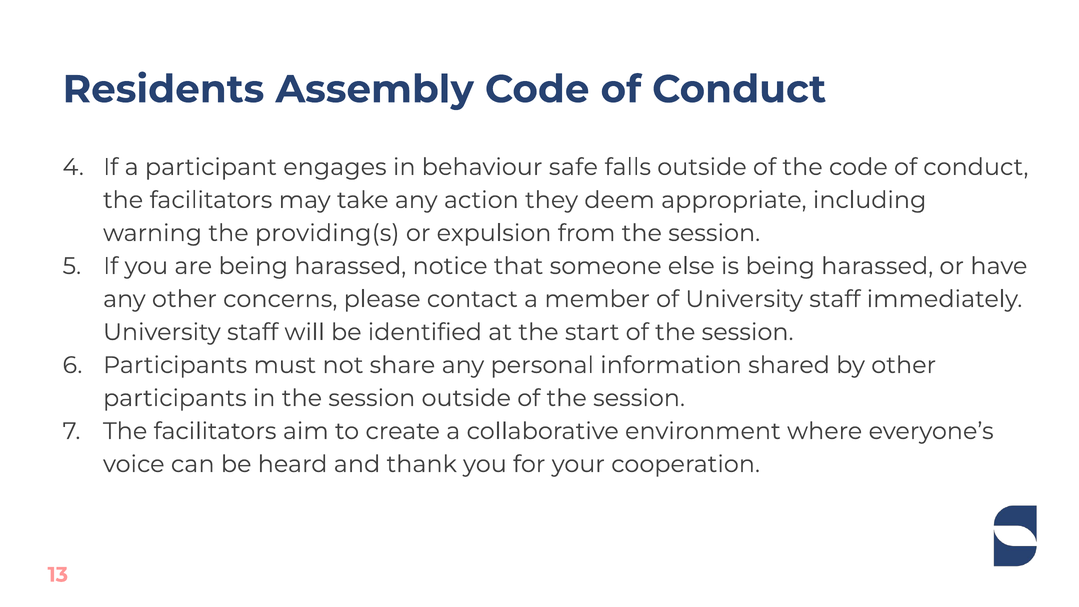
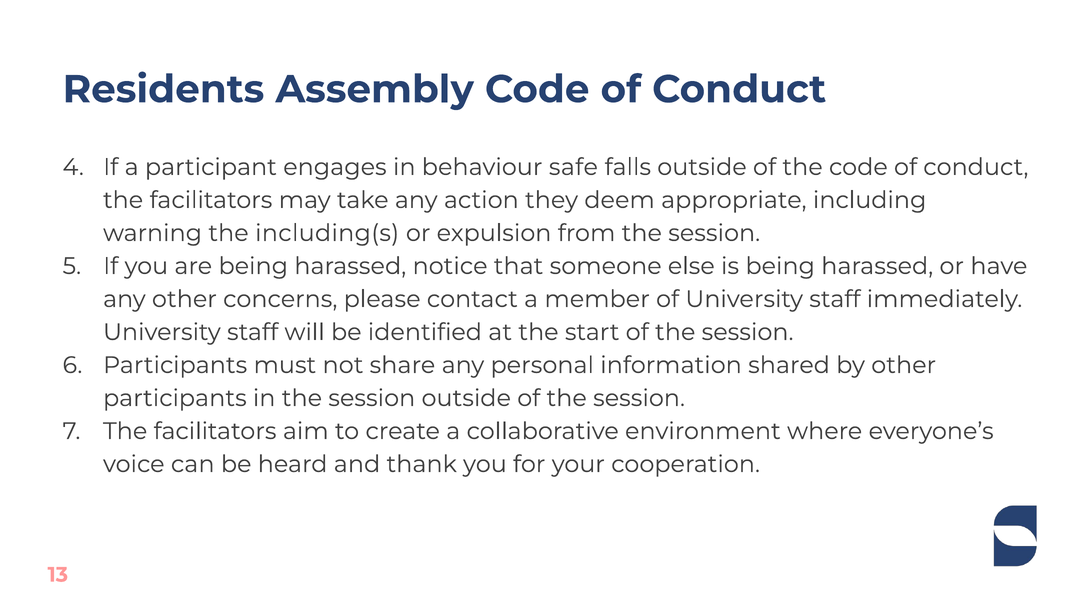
providing(s: providing(s -> including(s (327, 233)
